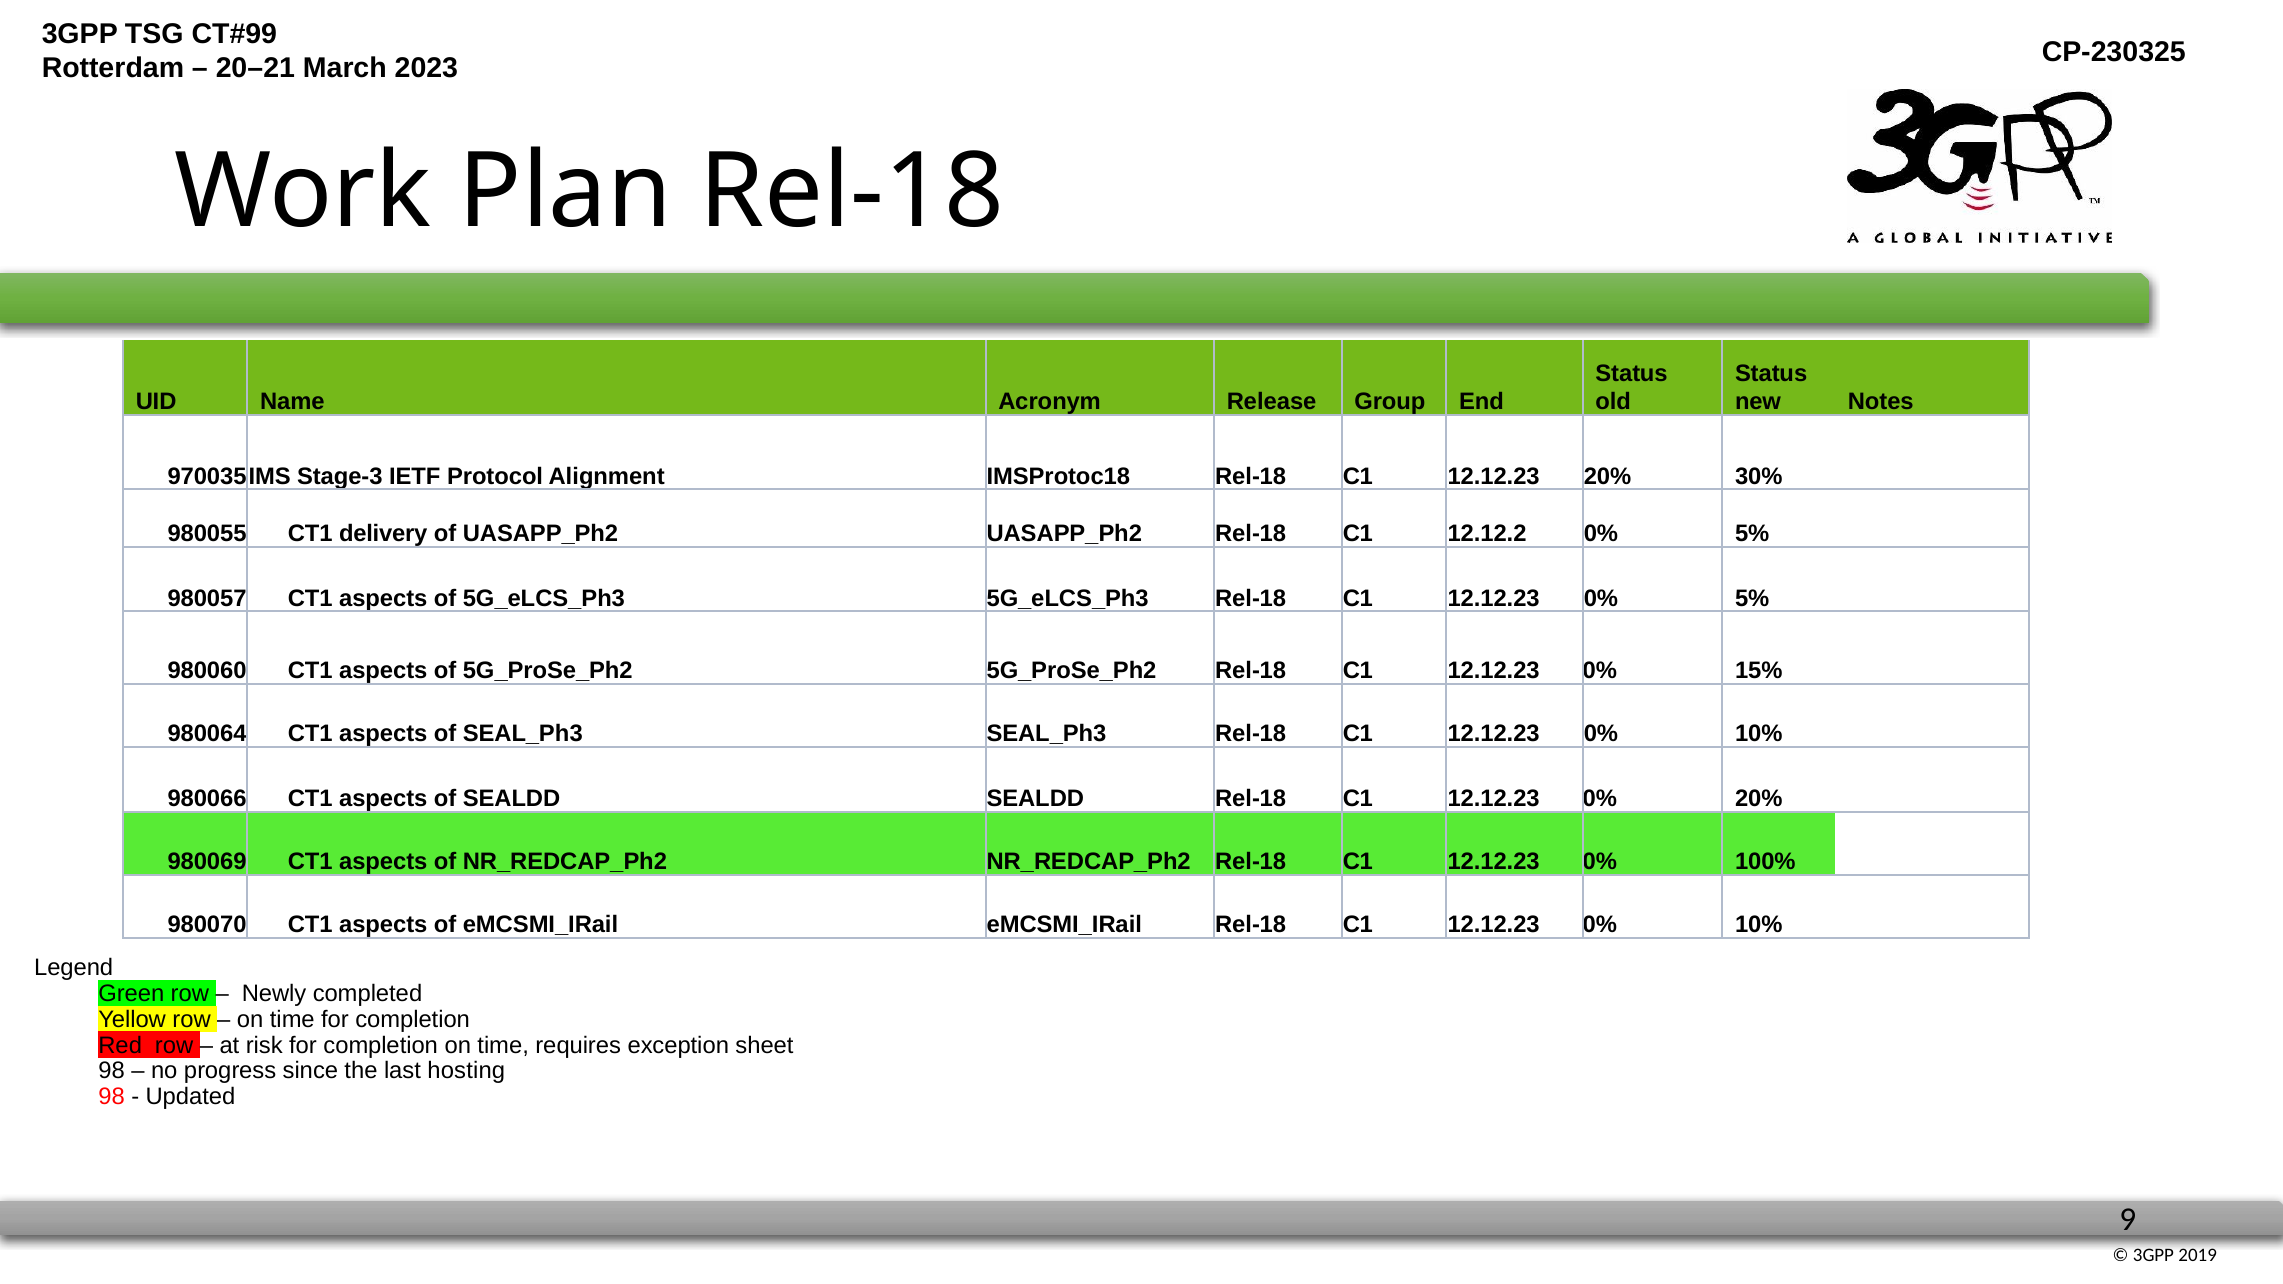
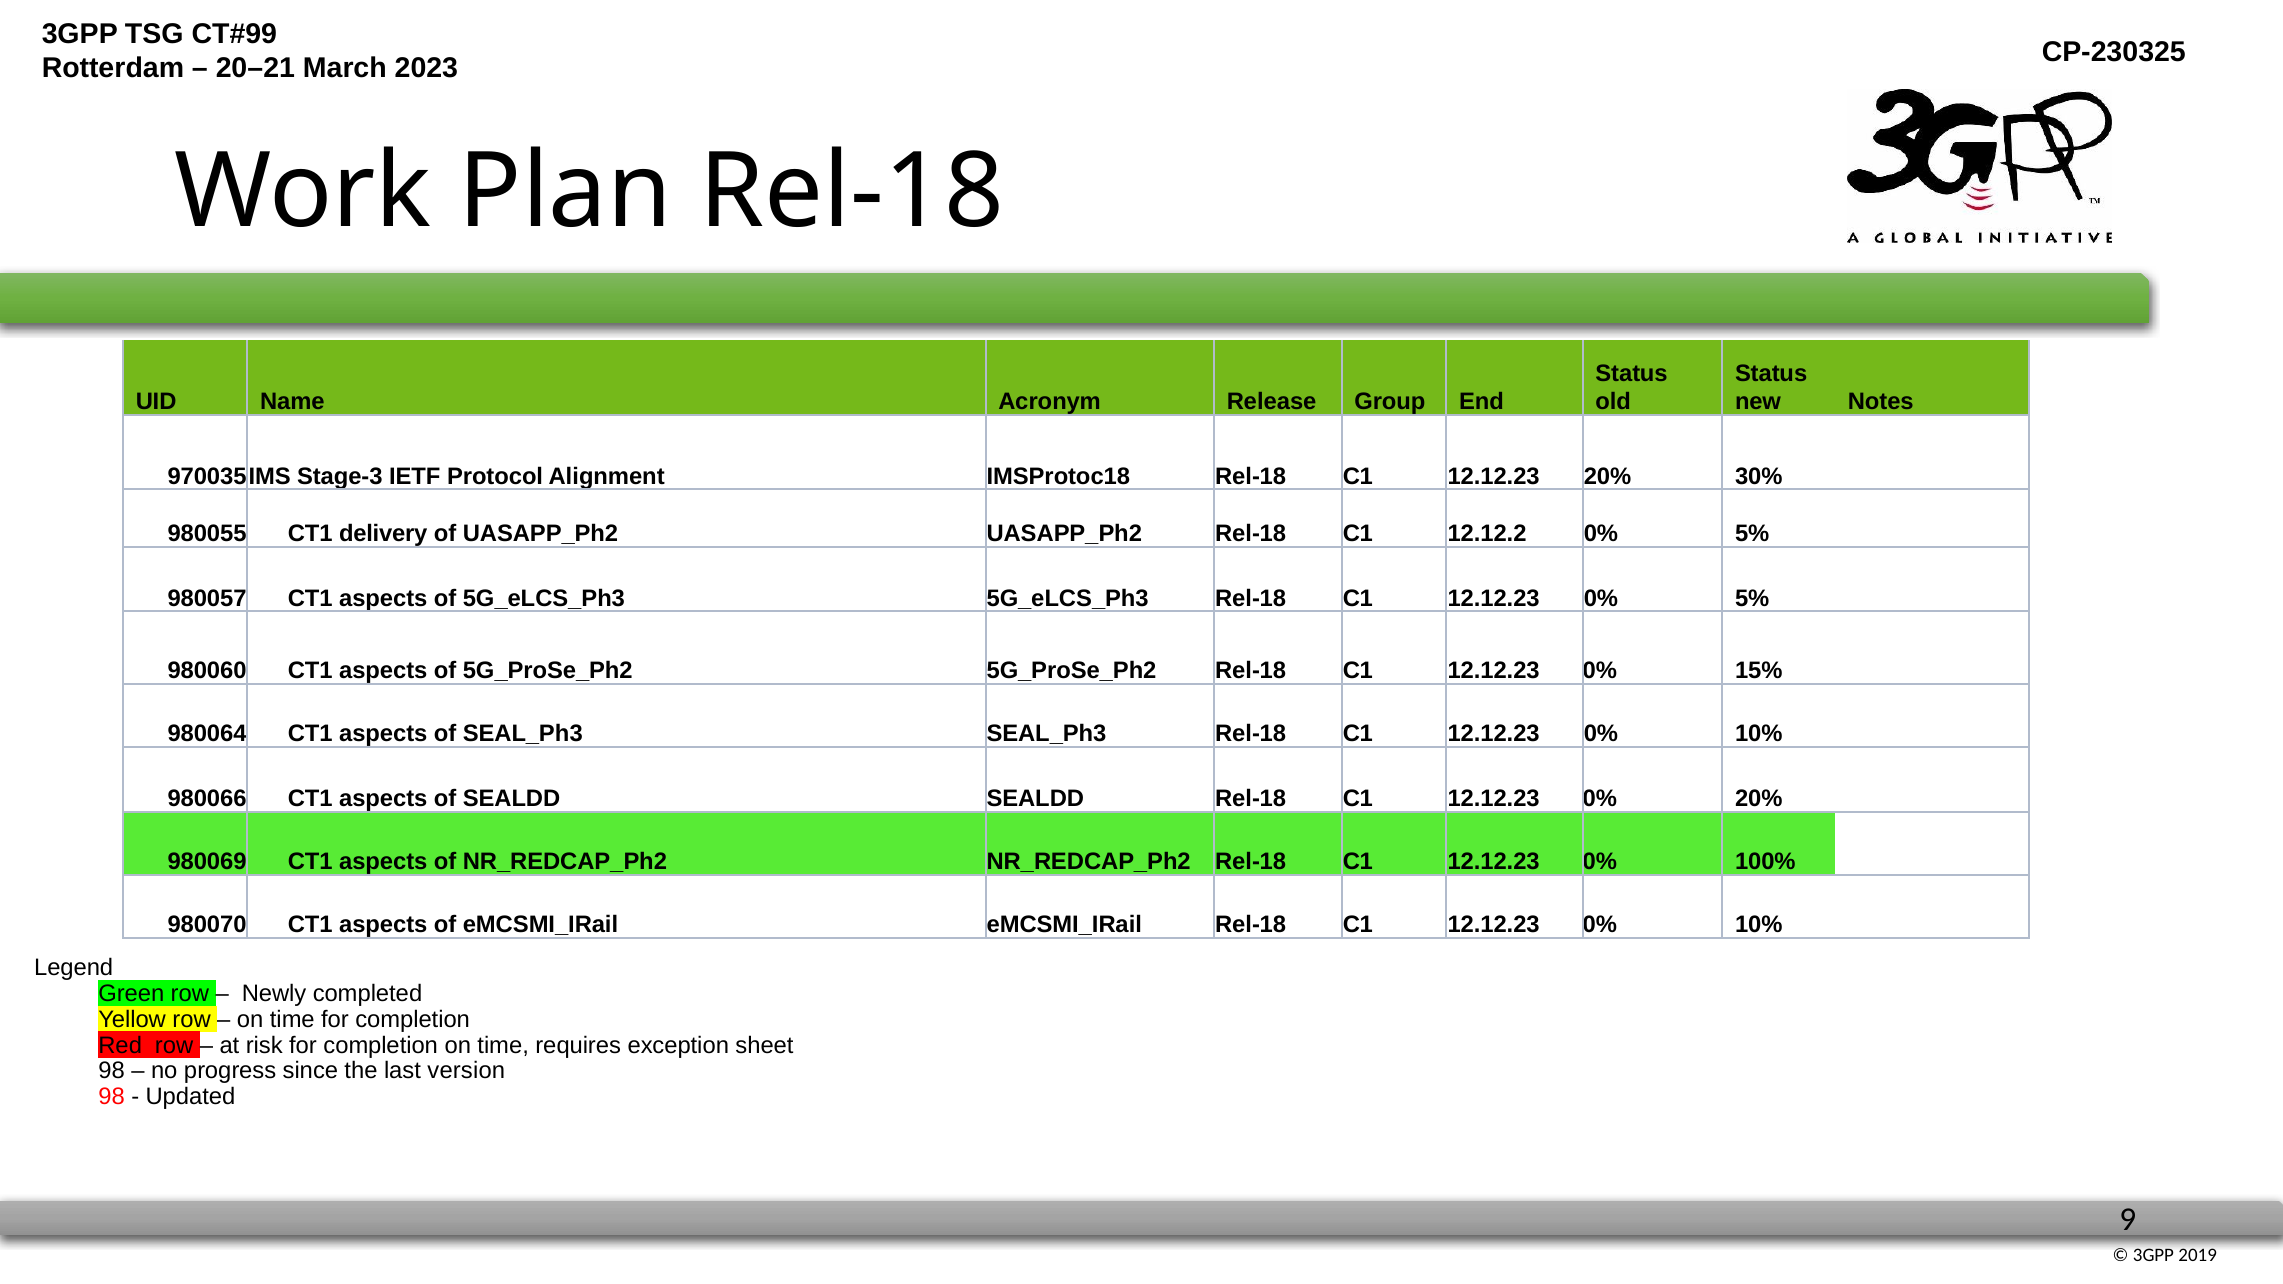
hosting: hosting -> version (466, 1071)
